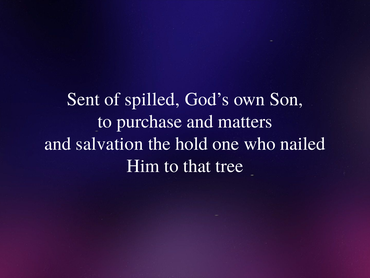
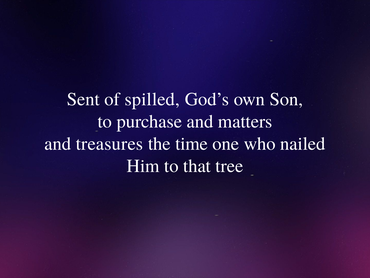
salvation: salvation -> treasures (109, 143)
hold: hold -> time (192, 143)
